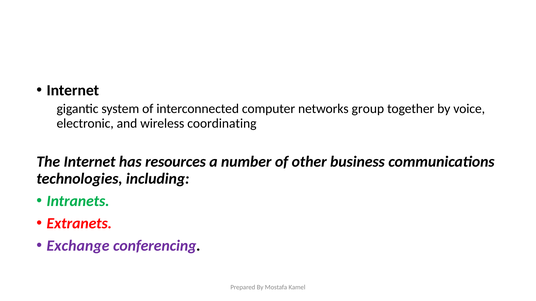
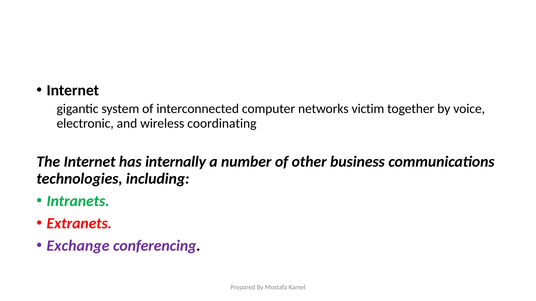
group: group -> victim (368, 109)
resources: resources -> internally (176, 162)
